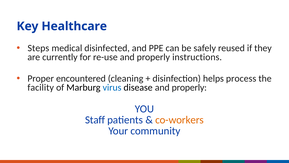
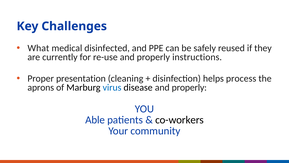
Healthcare: Healthcare -> Challenges (74, 26)
Steps: Steps -> What (38, 48)
encountered: encountered -> presentation (81, 78)
facility: facility -> aprons (41, 87)
Staff: Staff -> Able (95, 120)
co-workers colour: orange -> black (179, 120)
